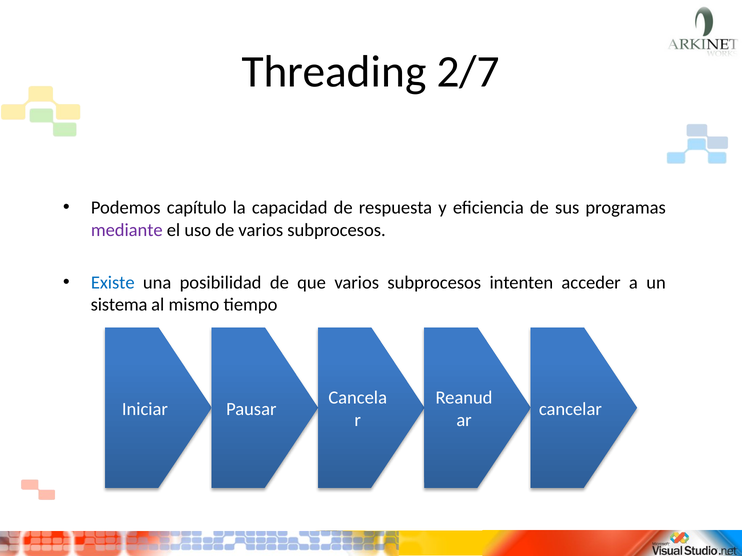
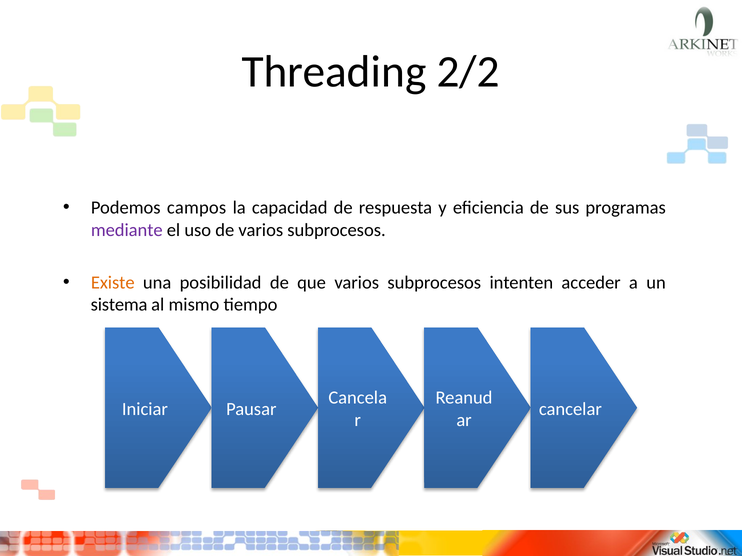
2/7: 2/7 -> 2/2 (468, 72)
capítulo: capítulo -> campos (197, 208)
Existe colour: blue -> orange (113, 283)
